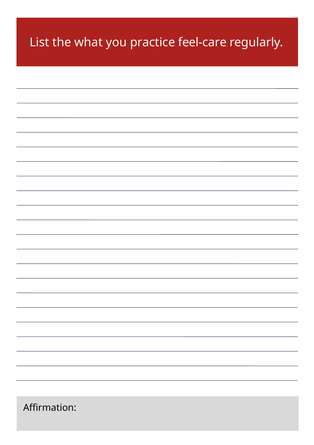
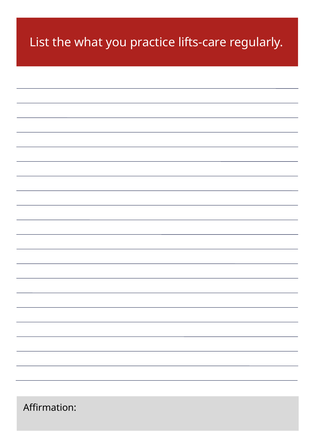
feel-care: feel-care -> lifts-care (202, 42)
